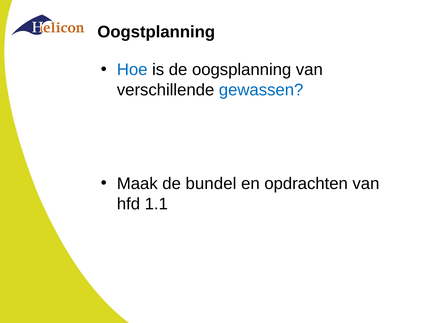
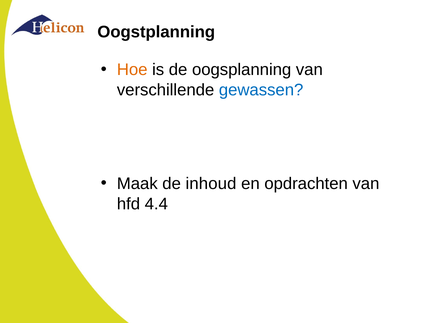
Hoe colour: blue -> orange (132, 70)
bundel: bundel -> inhoud (211, 183)
1.1: 1.1 -> 4.4 (156, 204)
